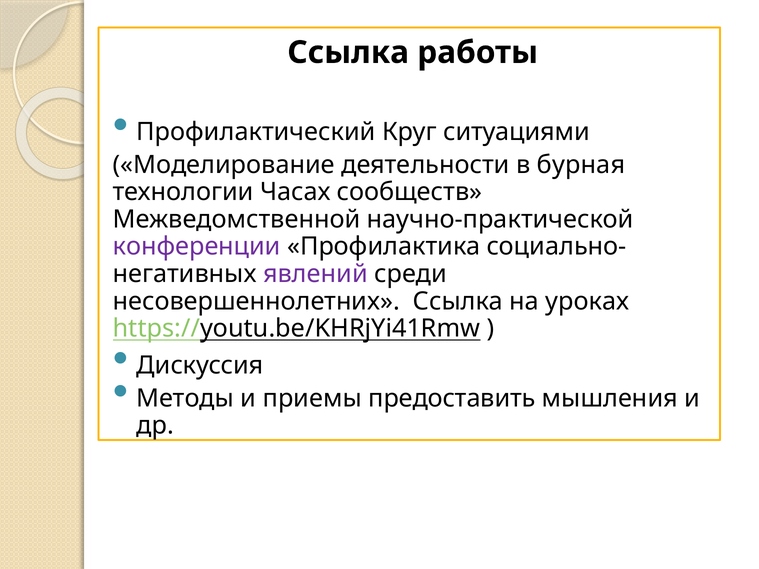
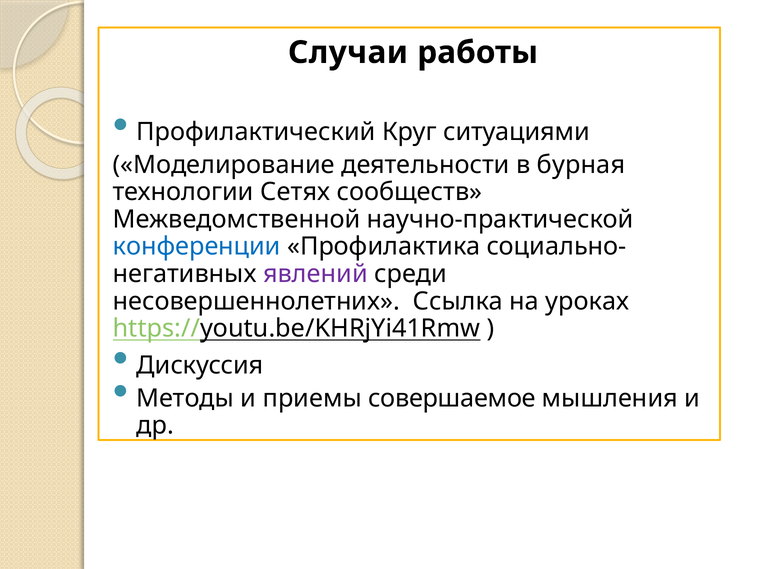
Ссылка: Ссылка -> Случаи (348, 53)
Часах: Часах -> Сетях (295, 192)
конференции colour: purple -> blue (197, 247)
предоставить: предоставить -> совершаемое (452, 398)
